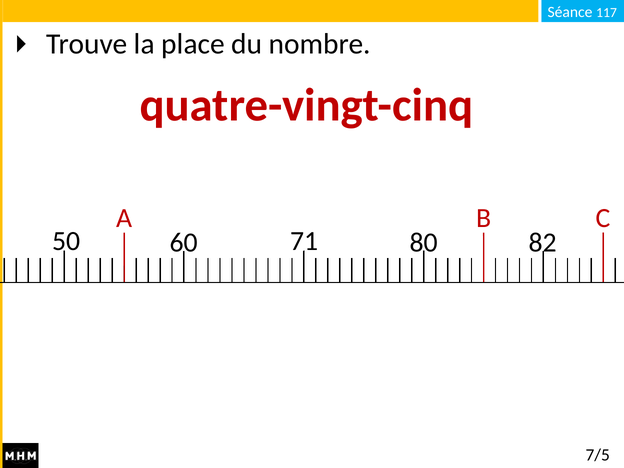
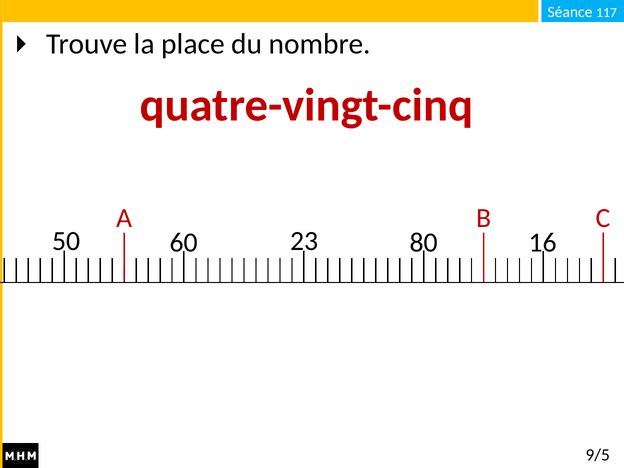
71: 71 -> 23 (304, 241)
82: 82 -> 16 (543, 243)
7/5: 7/5 -> 9/5 (598, 455)
